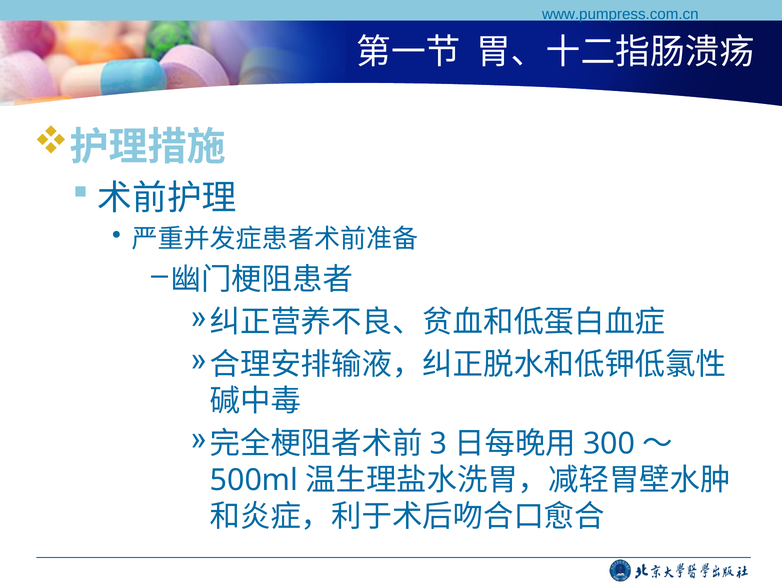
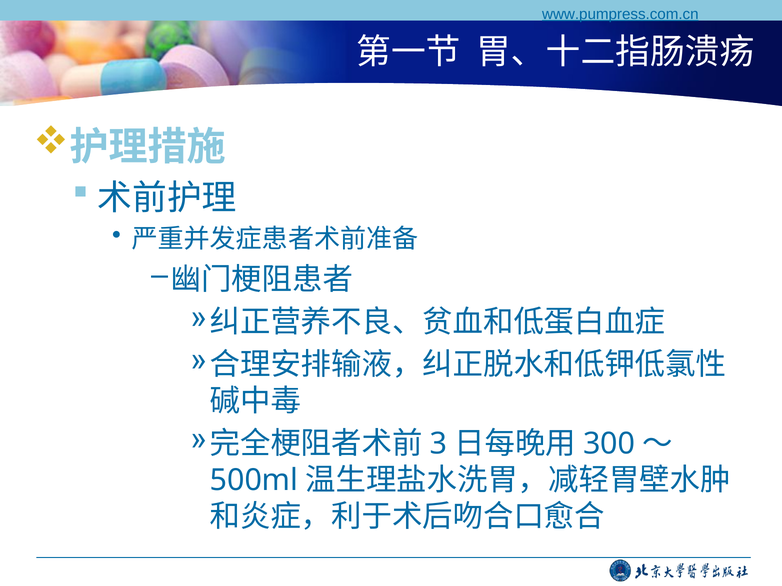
www.pumpress.com.cn underline: none -> present (620, 14)
